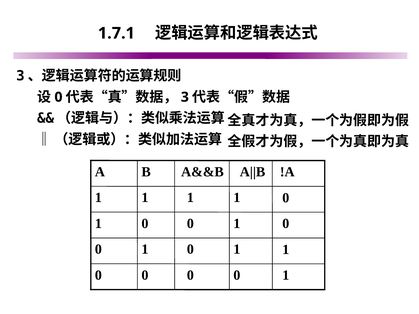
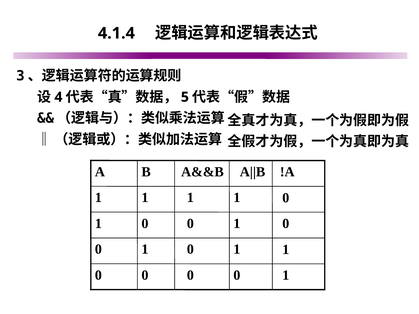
1.7.1: 1.7.1 -> 4.1.4 (116, 33)
0: 0 -> 4 (58, 97)
3: 3 -> 5 (185, 97)
